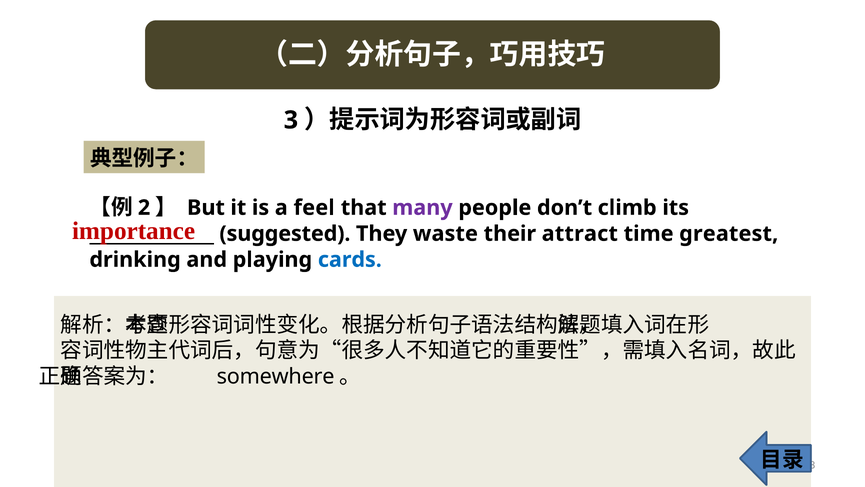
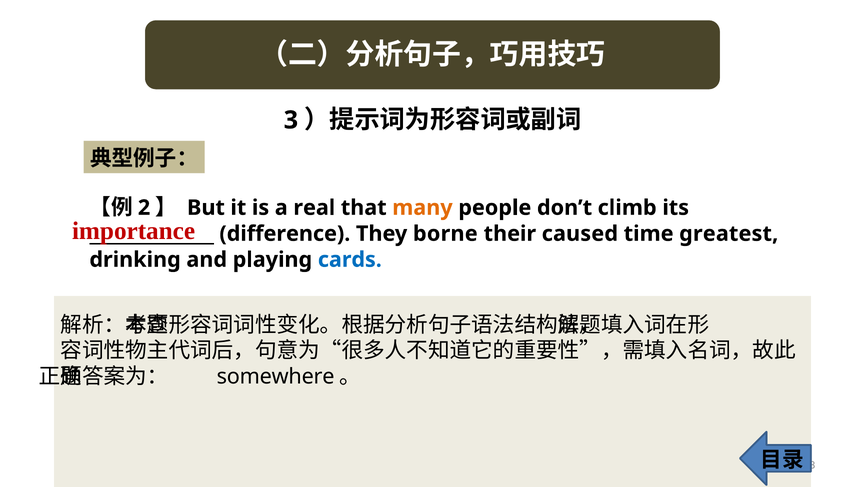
feel: feel -> real (314, 208)
many colour: purple -> orange (422, 208)
suggested: suggested -> difference (285, 233)
waste: waste -> borne (445, 233)
attract: attract -> caused (580, 233)
